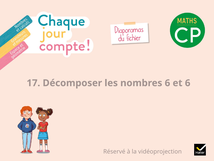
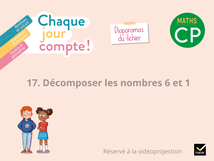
et 6: 6 -> 1 (188, 83)
